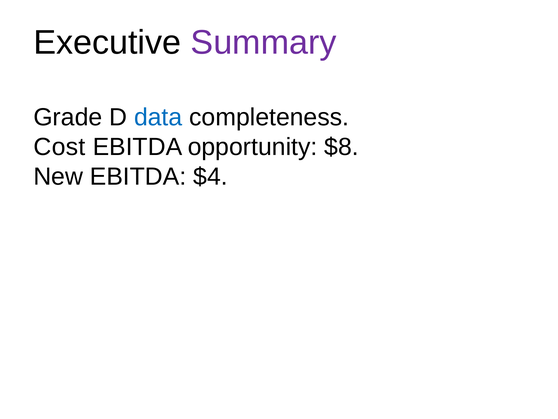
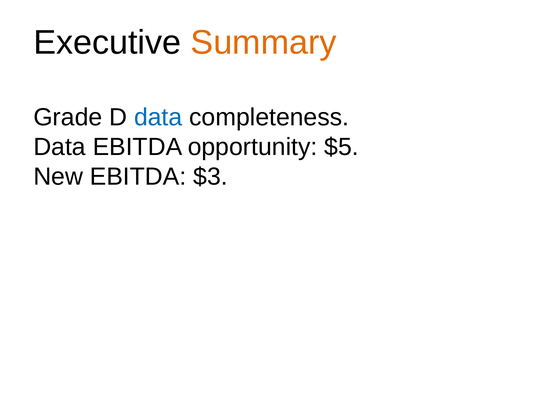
Summary colour: purple -> orange (264, 42)
Cost: Cost -> Data (60, 147)
$8: $8 -> $5 (341, 147)
$4: $4 -> $3 (211, 177)
